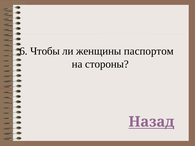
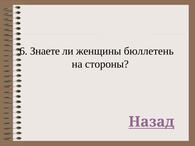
Чтобы: Чтобы -> Знаете (45, 51)
паспортом: паспортом -> бюллетень (149, 51)
